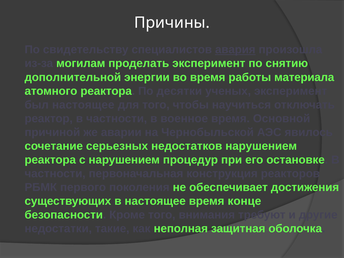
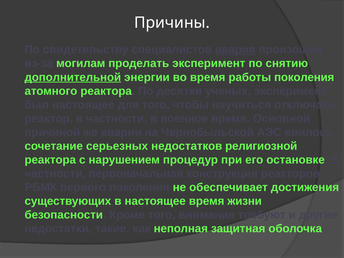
дополнительной underline: none -> present (73, 77)
работы материала: материала -> поколения (304, 77)
недостатков нарушением: нарушением -> религиозной (261, 146)
конце: конце -> жизни (245, 201)
